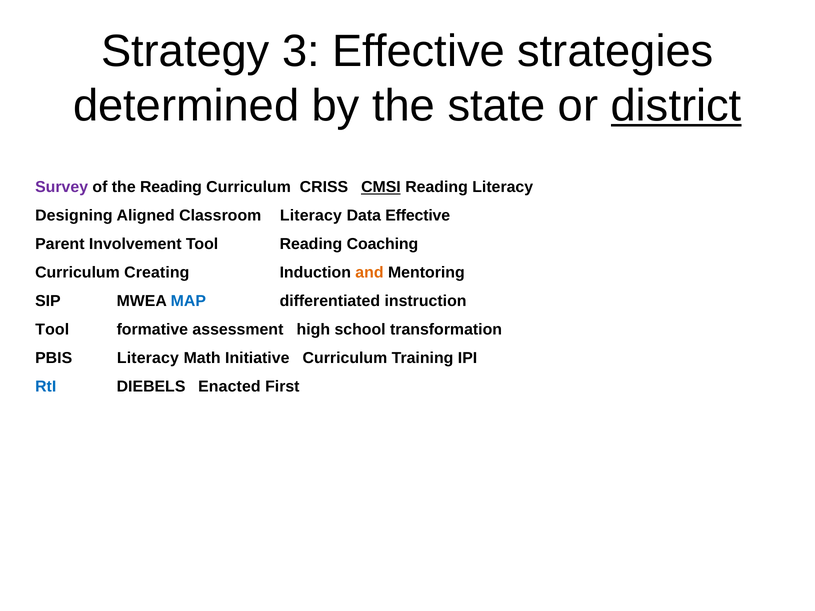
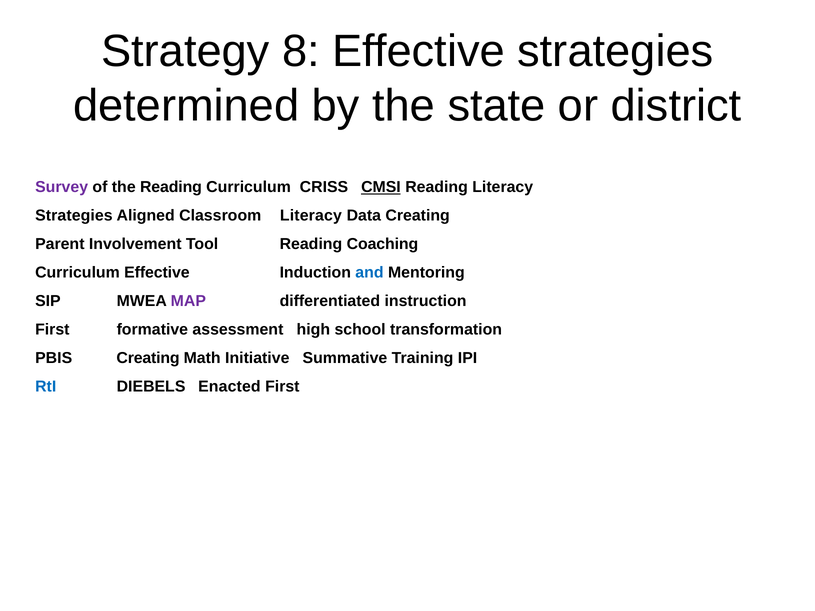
3: 3 -> 8 (301, 51)
district underline: present -> none (676, 106)
Designing: Designing -> Strategies (74, 216)
Data Effective: Effective -> Creating (418, 216)
Curriculum Creating: Creating -> Effective (157, 273)
and colour: orange -> blue (369, 273)
MAP colour: blue -> purple (188, 301)
Tool: Tool -> First (52, 330)
PBIS Literacy: Literacy -> Creating (148, 358)
Initiative Curriculum: Curriculum -> Summative (345, 358)
